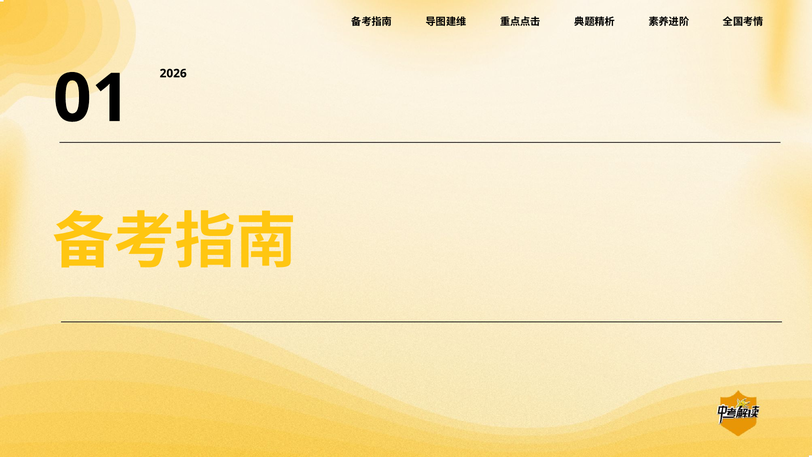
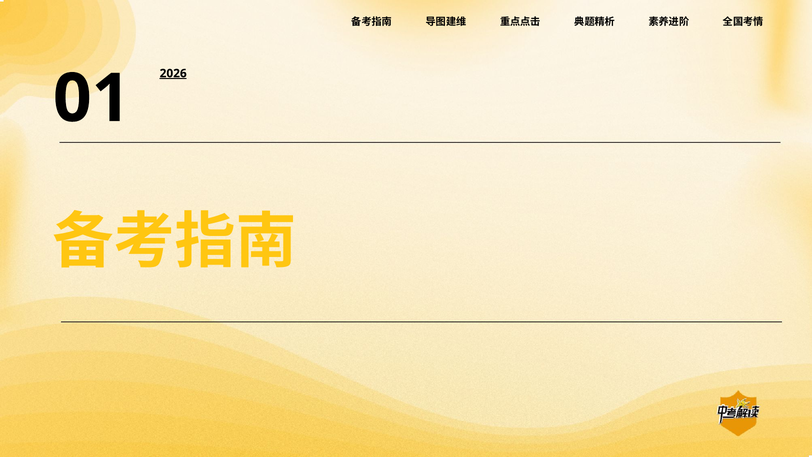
2026 underline: none -> present (173, 73)
